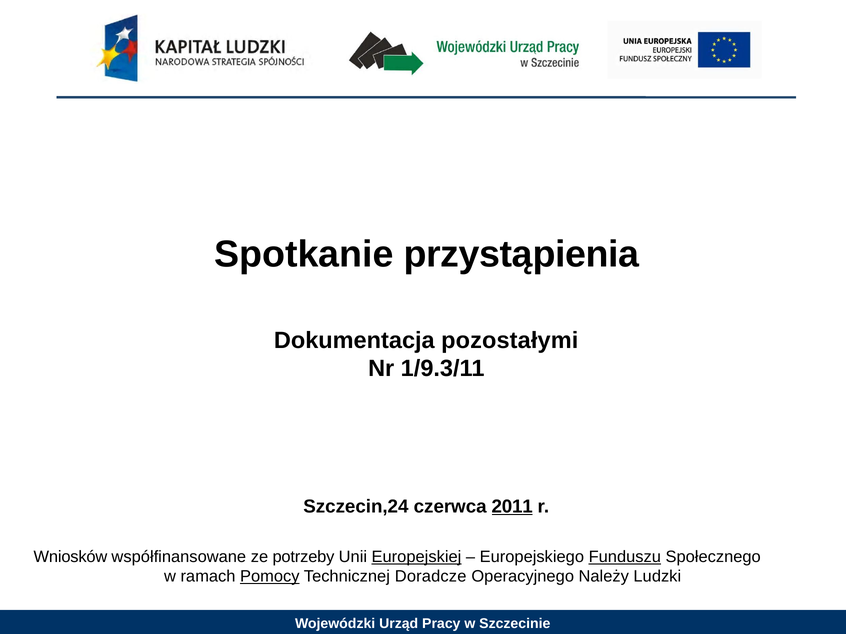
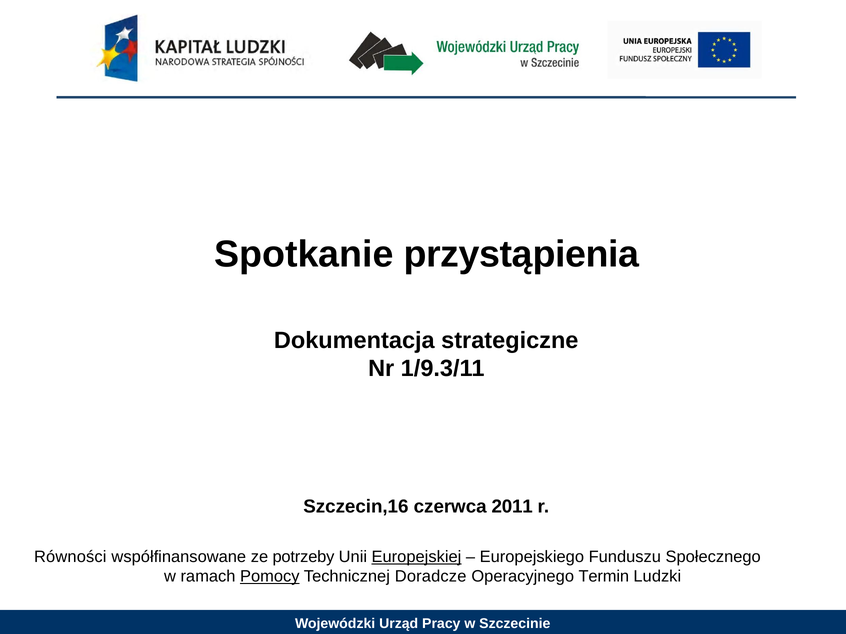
pozostałymi: pozostałymi -> strategiczne (510, 341)
Szczecin,24: Szczecin,24 -> Szczecin,16 (356, 507)
2011 underline: present -> none (512, 507)
Wniosków: Wniosków -> Równości (70, 557)
Funduszu underline: present -> none (625, 557)
Należy: Należy -> Termin (604, 577)
